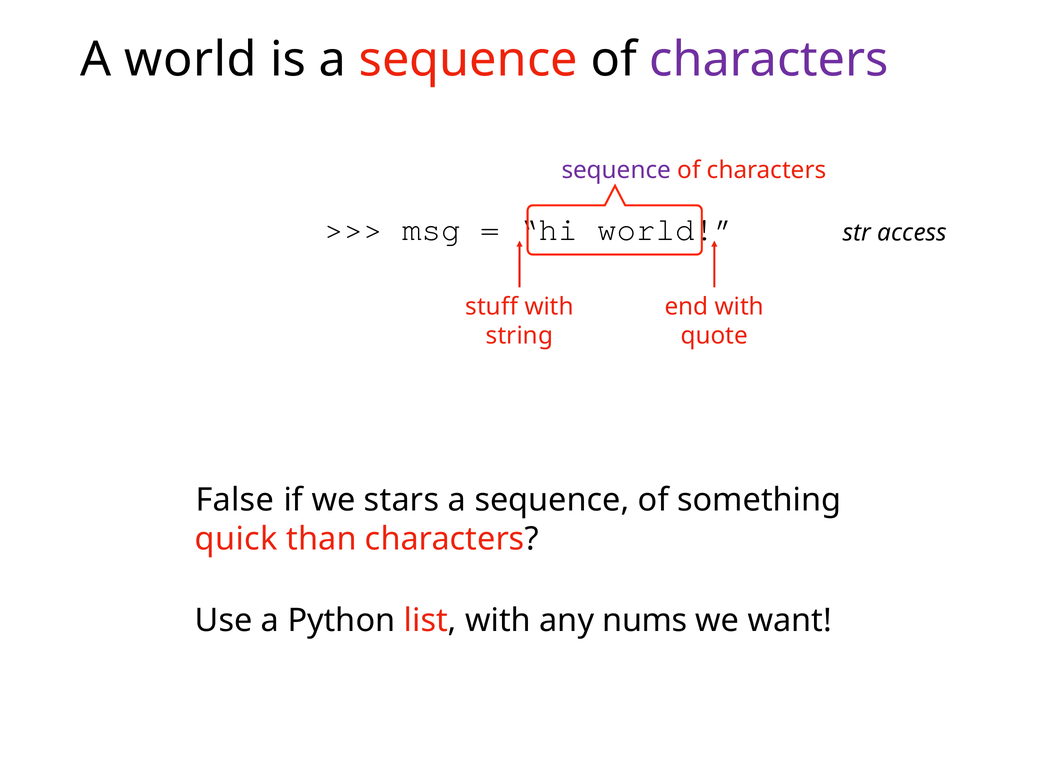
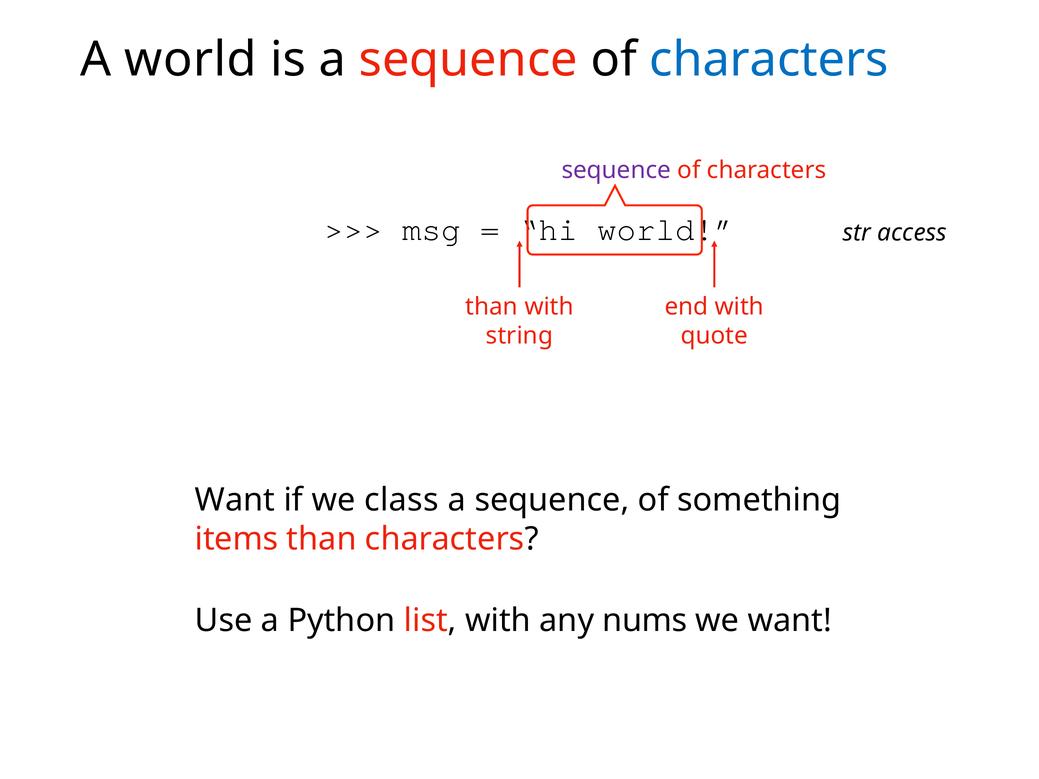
characters colour: purple -> blue (769, 60)
stuff: stuff -> than (492, 307)
False: False -> Want (235, 500)
stars: stars -> class (401, 500)
quick: quick -> items (237, 539)
